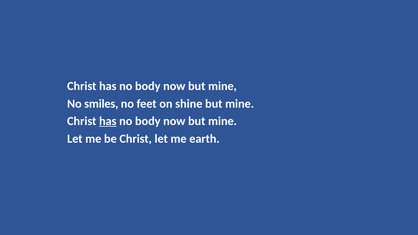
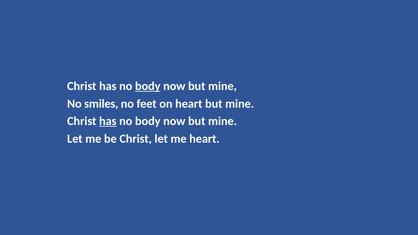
body underline: none -> present (148, 86)
on shine: shine -> heart (189, 104)
me earth: earth -> heart (204, 139)
